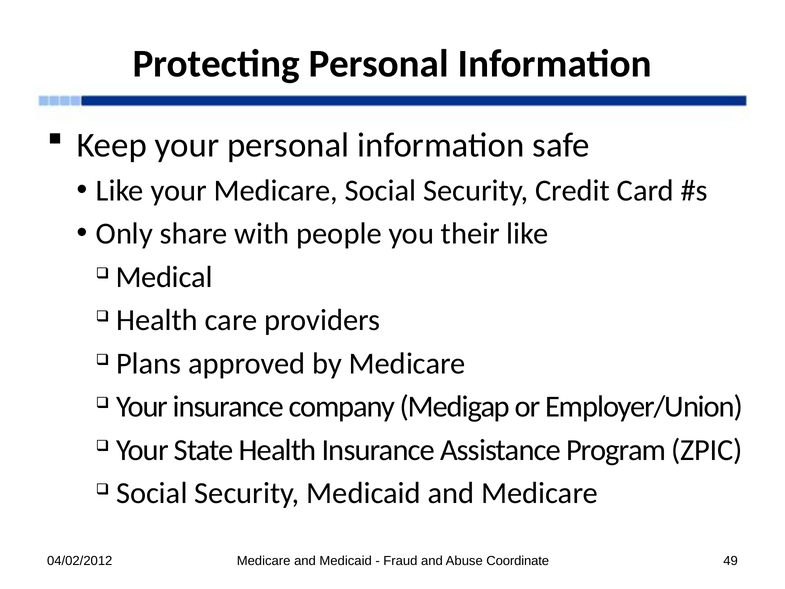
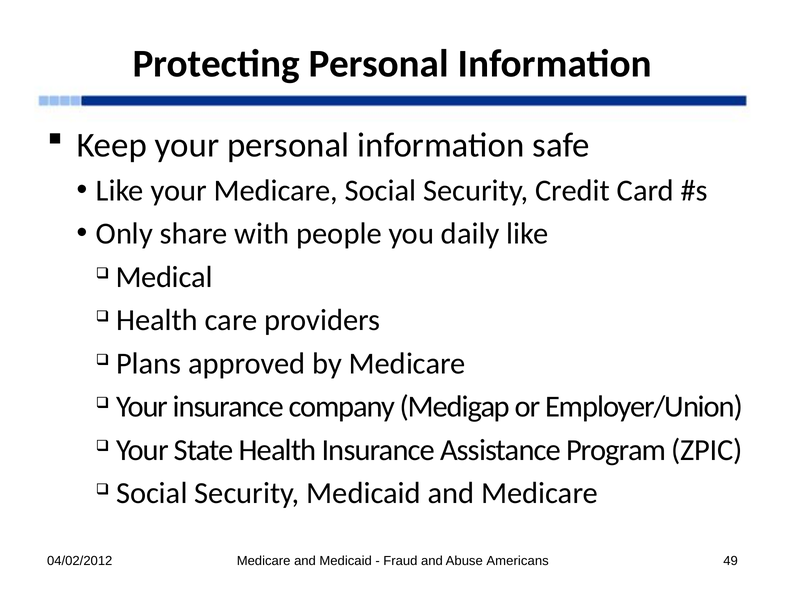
their: their -> daily (470, 234)
Coordinate: Coordinate -> Americans (518, 561)
